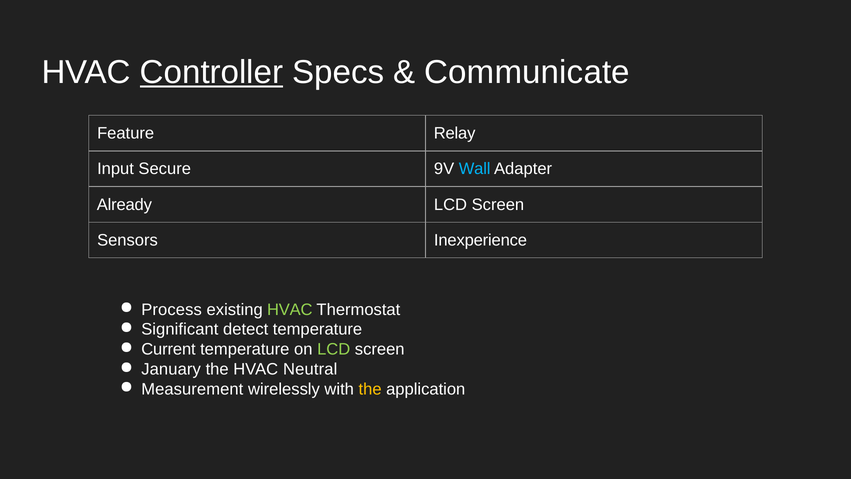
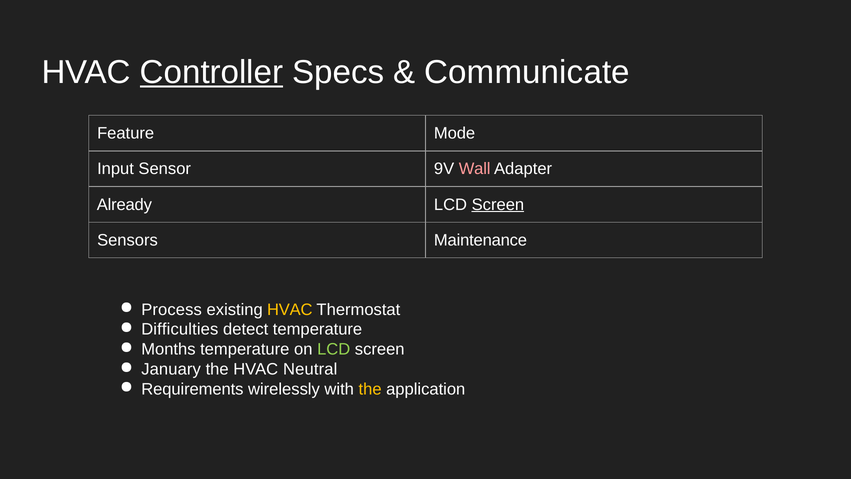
Relay: Relay -> Mode (455, 133)
Secure: Secure -> Sensor (165, 169)
Wall colour: light blue -> pink (475, 169)
Screen underline: none -> present (498, 204)
Inexperience: Inexperience -> Maintenance (481, 240)
HVAC colour: light green -> yellow (290, 309)
Significant: Significant -> Difficulties (180, 329)
Current: Current -> Months (168, 349)
Measurement: Measurement -> Requirements (192, 389)
